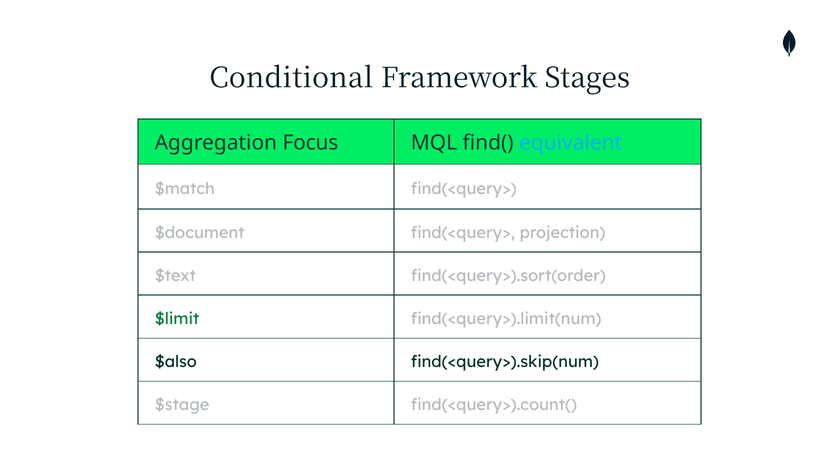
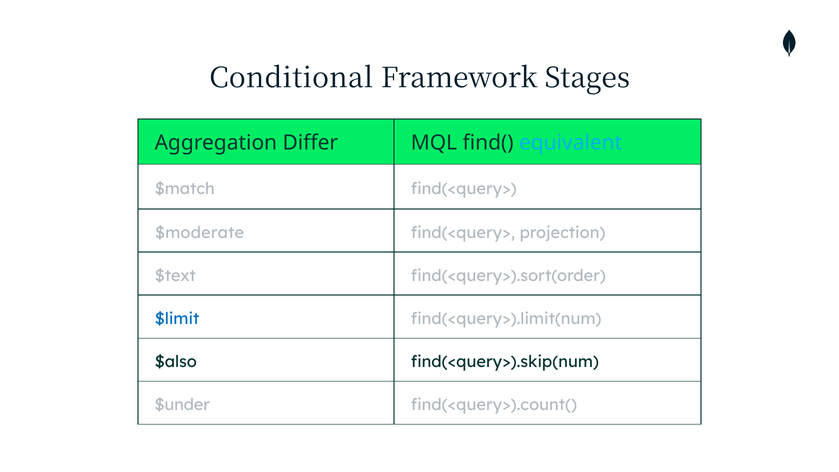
Focus: Focus -> Differ (310, 143)
$document: $document -> $moderate (200, 233)
$limit colour: green -> blue (177, 319)
$stage: $stage -> $under (182, 405)
